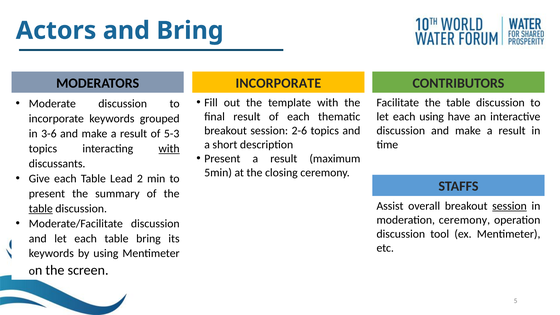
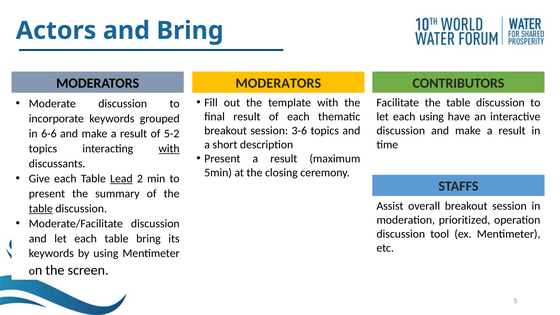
INCORPORATE: INCORPORATE -> MODERATORS (278, 83)
2-6: 2-6 -> 3-6 (299, 131)
3-6: 3-6 -> 6-6 (49, 134)
5-3: 5-3 -> 5-2 (172, 134)
Lead underline: none -> present (121, 179)
session underline: present -> none (509, 206)
moderation ceremony: ceremony -> prioritized (465, 220)
